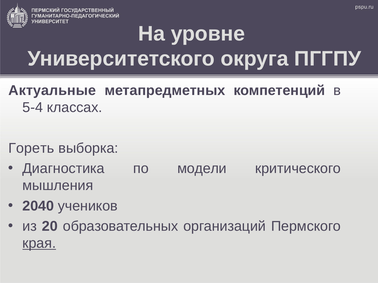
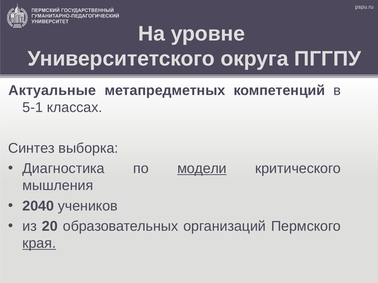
5-4: 5-4 -> 5-1 (33, 108)
Гореть: Гореть -> Синтез (31, 148)
модели underline: none -> present (202, 169)
